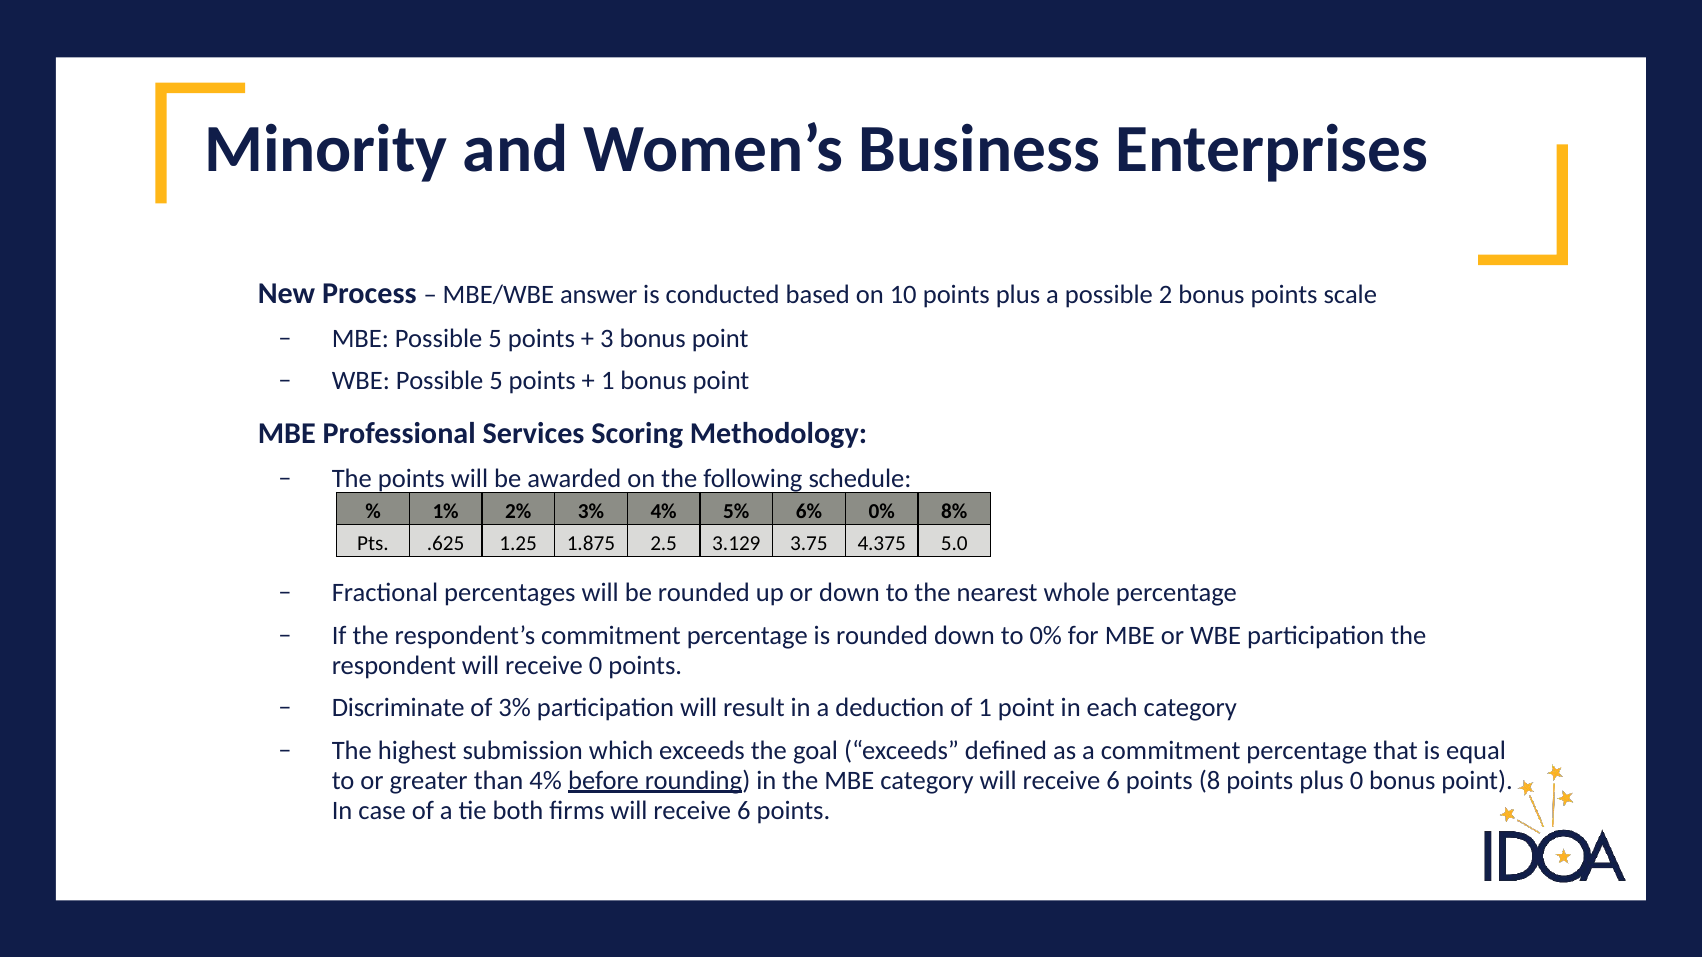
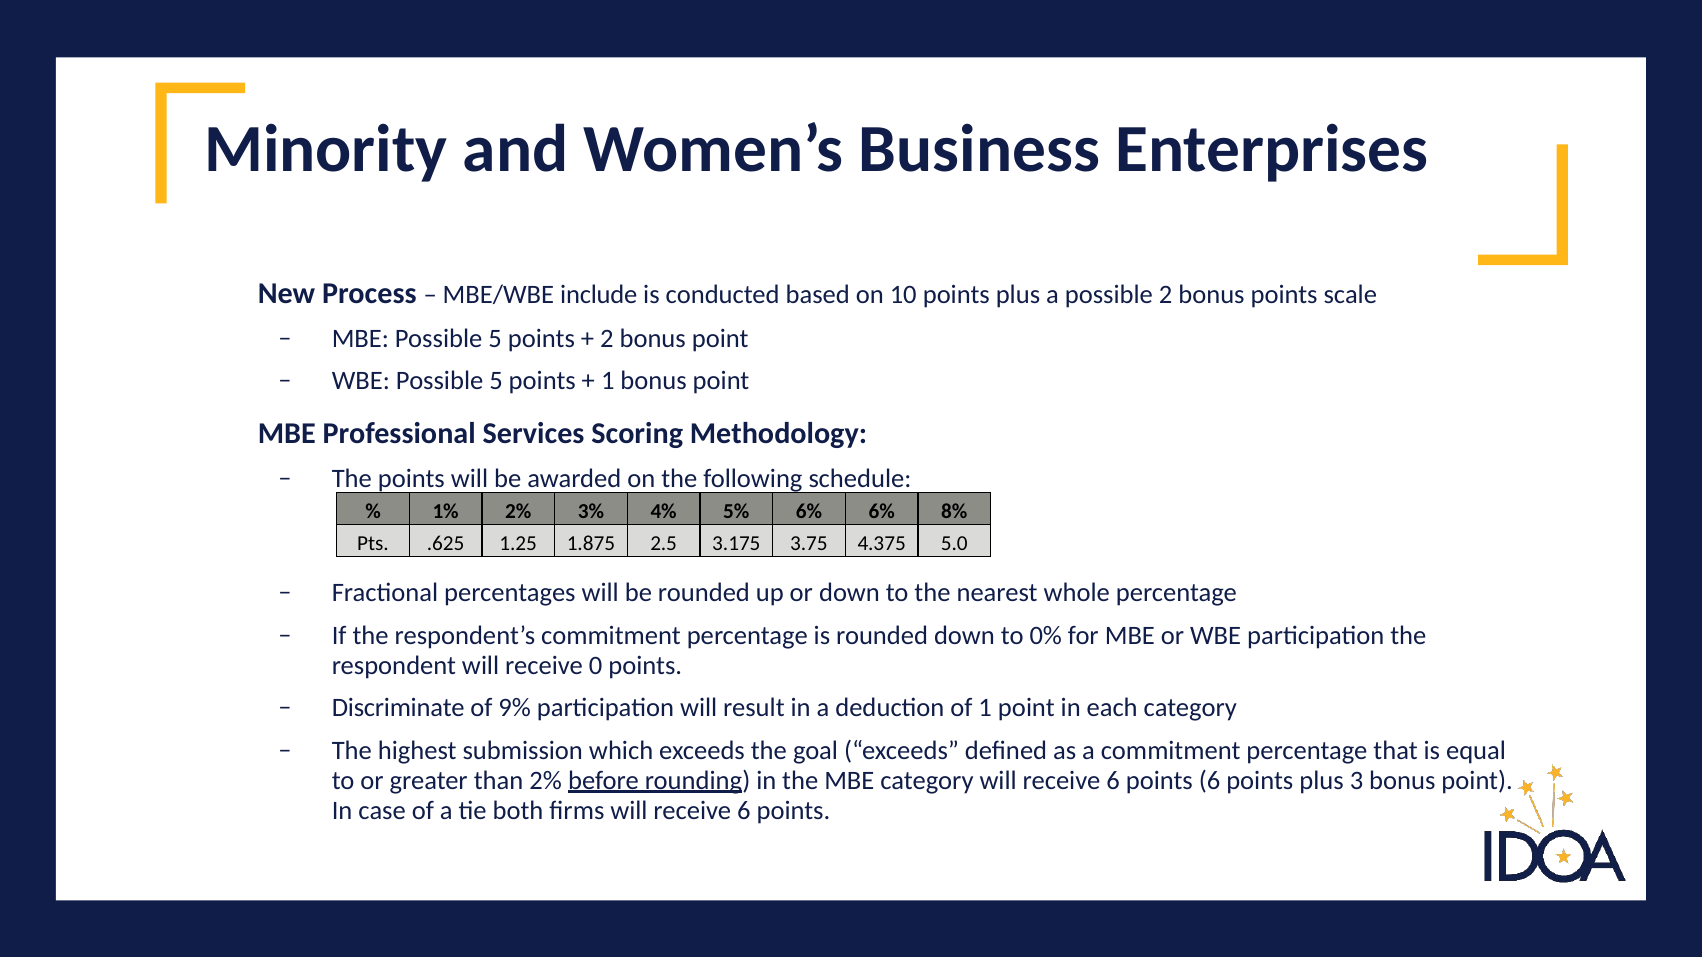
answer: answer -> include (599, 295)
3: 3 -> 2 (607, 338)
6% 0%: 0% -> 6% (882, 512)
3.129: 3.129 -> 3.175 (736, 544)
of 3%: 3% -> 9% (515, 708)
than 4%: 4% -> 2% (546, 781)
points 8: 8 -> 6 (1210, 781)
plus 0: 0 -> 3 (1357, 781)
